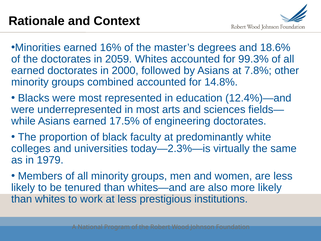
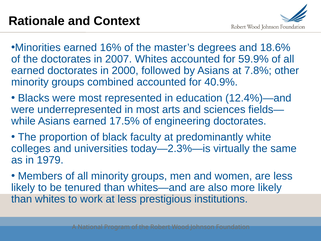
2059: 2059 -> 2007 (119, 59)
99.3%: 99.3% -> 59.9% (253, 59)
14.8%: 14.8% -> 40.9% (221, 82)
